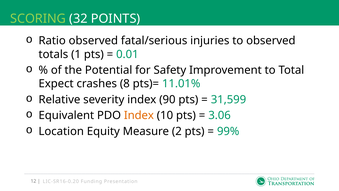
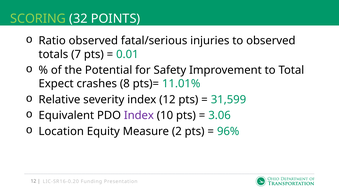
1: 1 -> 7 (76, 54)
index 90: 90 -> 12 (167, 99)
Index colour: orange -> purple (139, 115)
99%: 99% -> 96% (228, 131)
